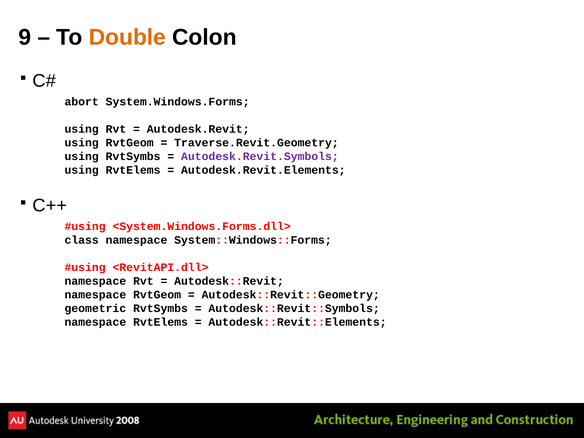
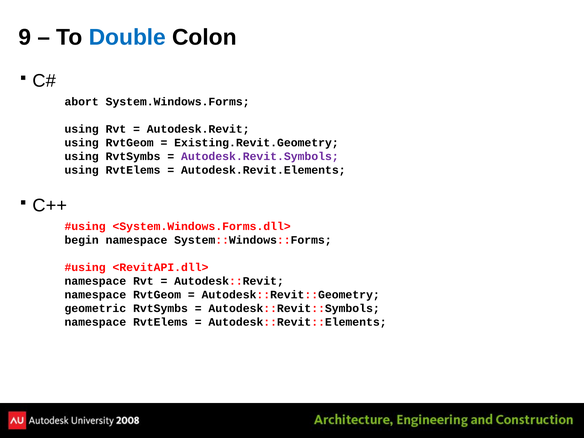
Double colour: orange -> blue (127, 37)
Traverse.Revit.Geometry: Traverse.Revit.Geometry -> Existing.Revit.Geometry (256, 143)
class: class -> begin (82, 240)
